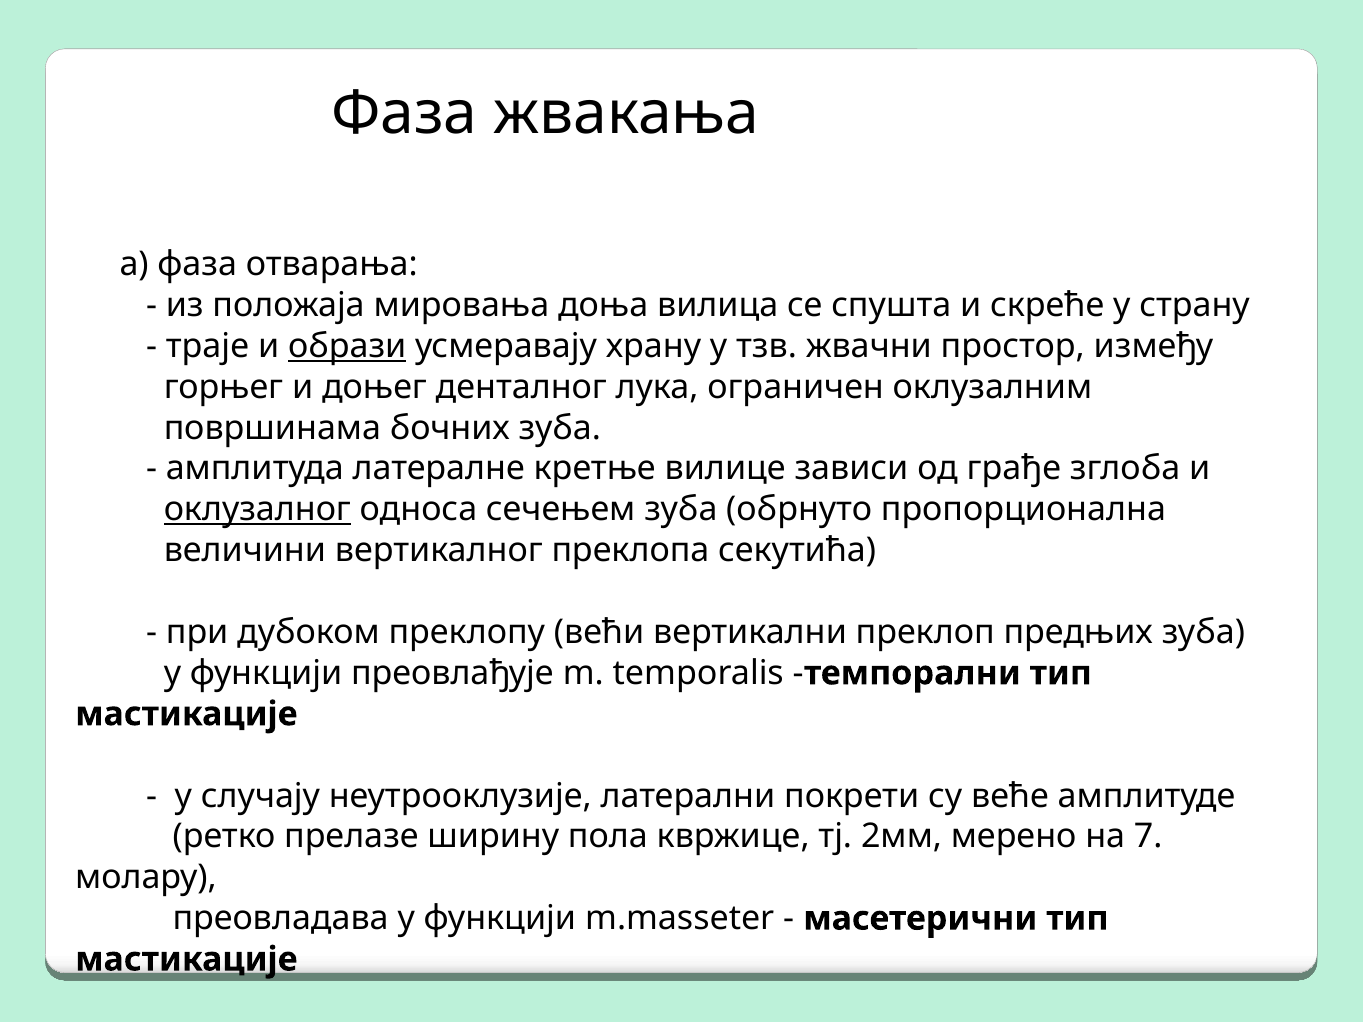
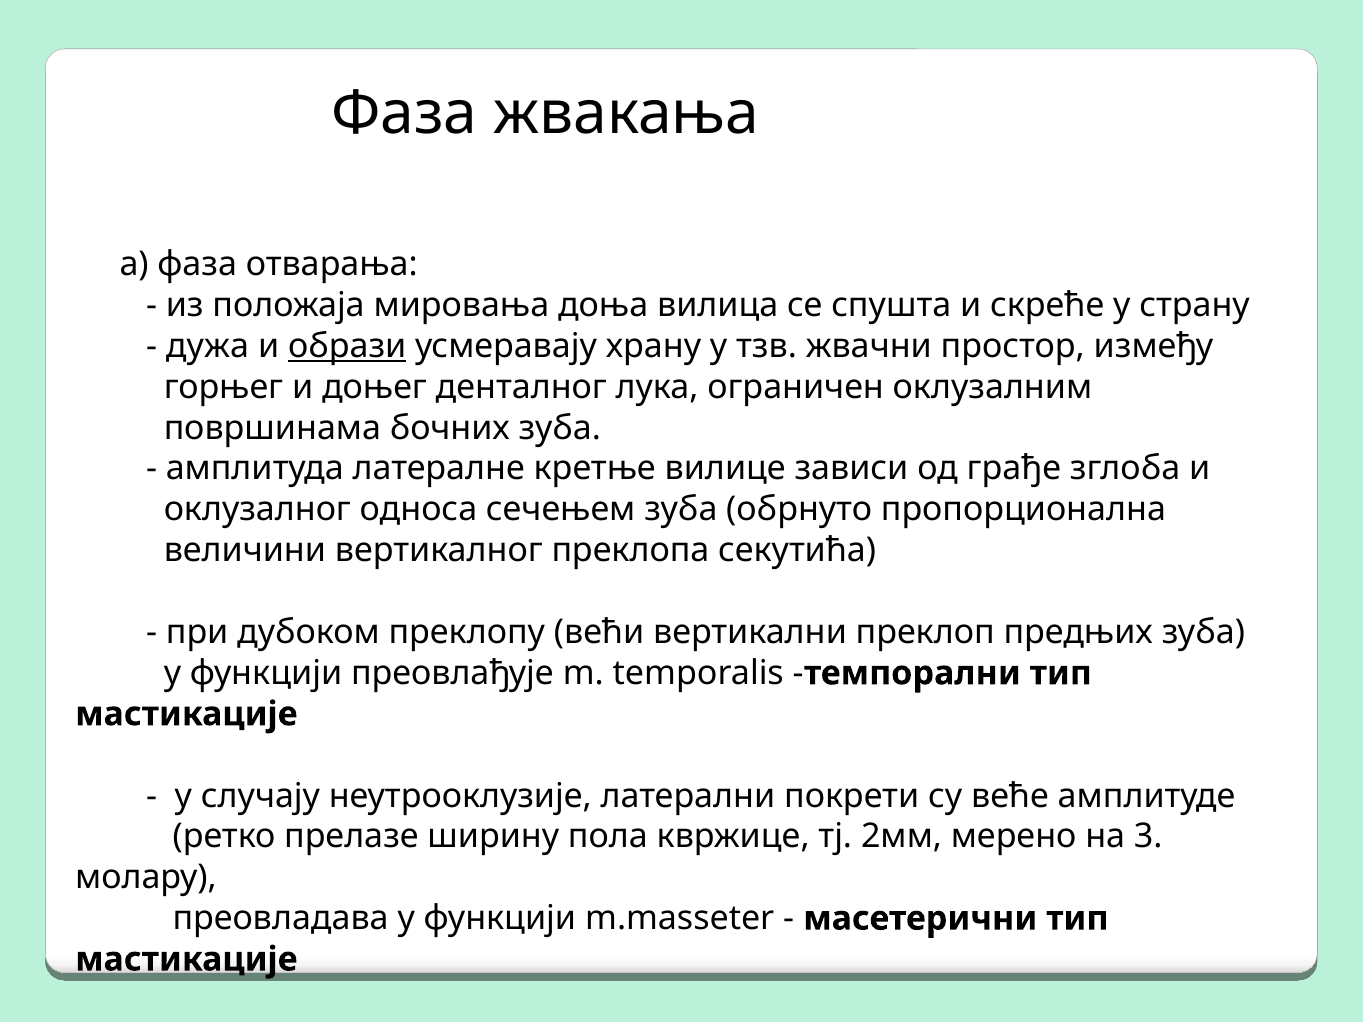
траје: траје -> дужа (207, 346)
оклузалног underline: present -> none (257, 510)
7: 7 -> 3 (1148, 837)
